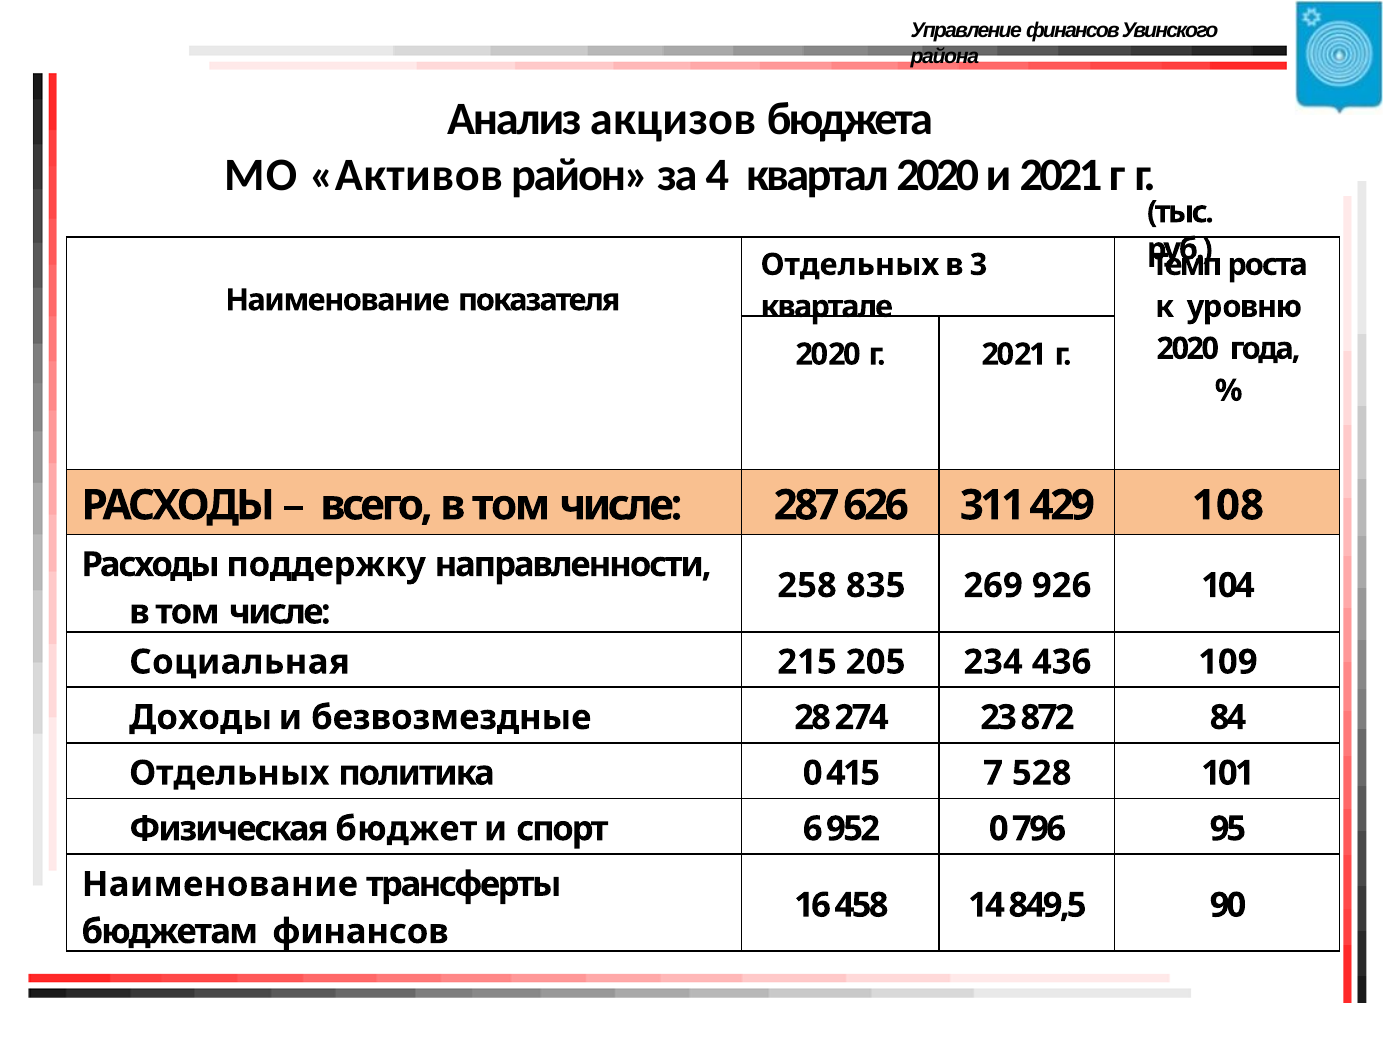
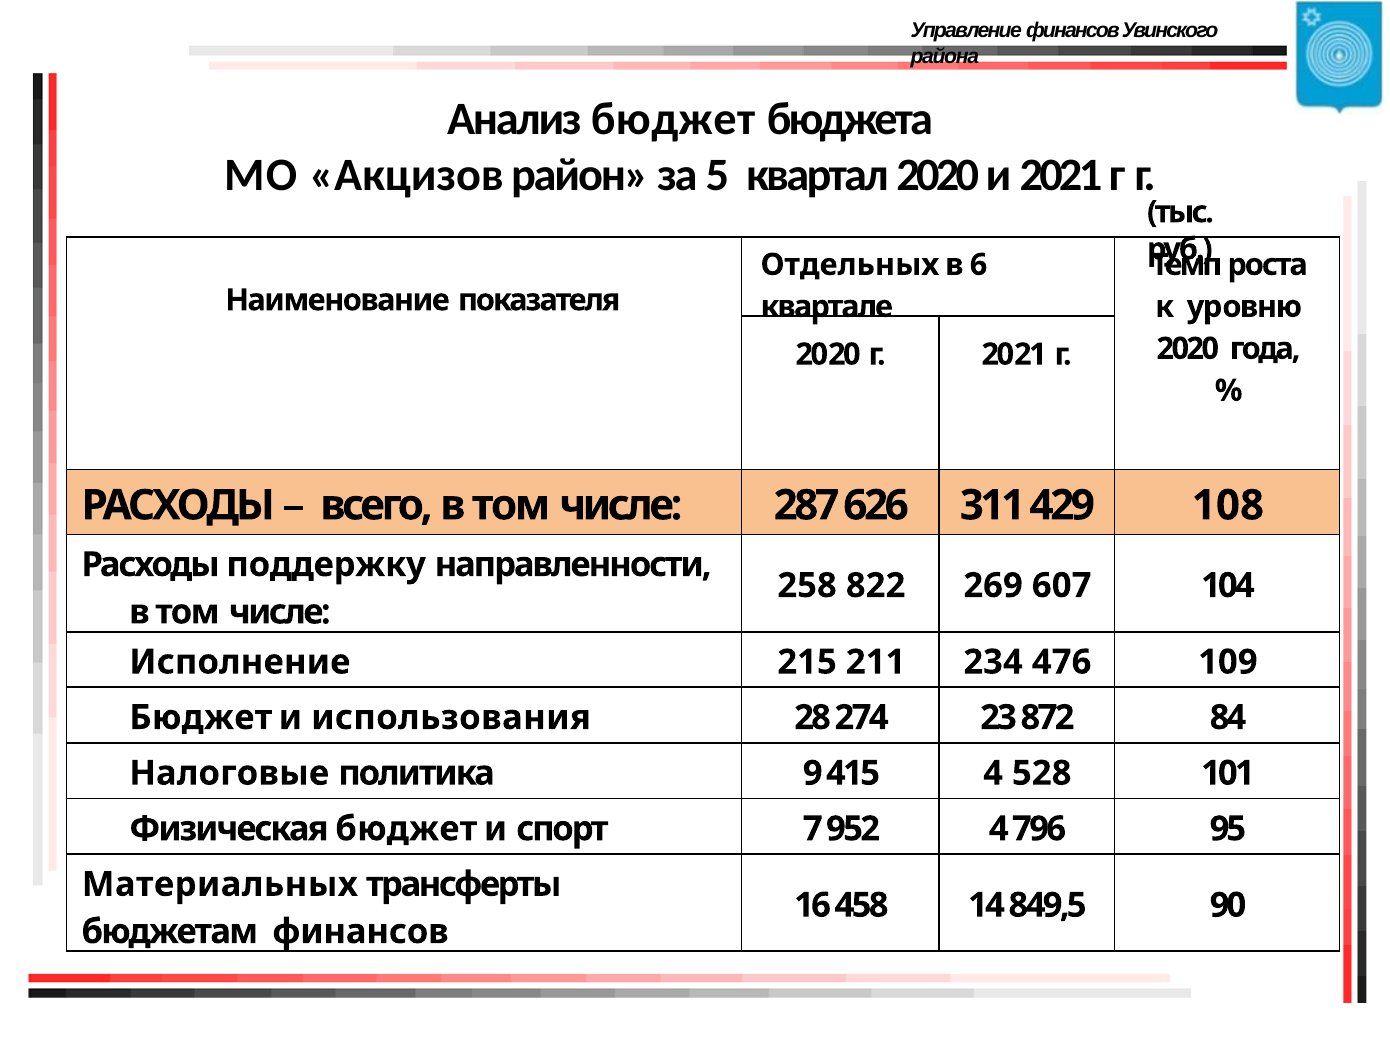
Анализ акцизов: акцизов -> бюджет (673, 119)
Активов: Активов -> Акцизов (407, 175)
4: 4 -> 5 (717, 175)
3: 3 -> 6 (979, 265)
835: 835 -> 822 (876, 585)
926: 926 -> 607 (1062, 585)
Социальная: Социальная -> Исполнение (240, 662)
205: 205 -> 211 (876, 662)
436: 436 -> 476 (1062, 662)
Доходы: Доходы -> Бюджет (201, 717)
безвозмездные: безвозмездные -> использования (451, 717)
Отдельных: Отдельных -> Налоговые (229, 773)
политика 0: 0 -> 9 (813, 773)
415 7: 7 -> 4 (993, 773)
6: 6 -> 7 (813, 828)
952 0: 0 -> 4 (999, 828)
Наименование: Наименование -> Материальных (220, 884)
